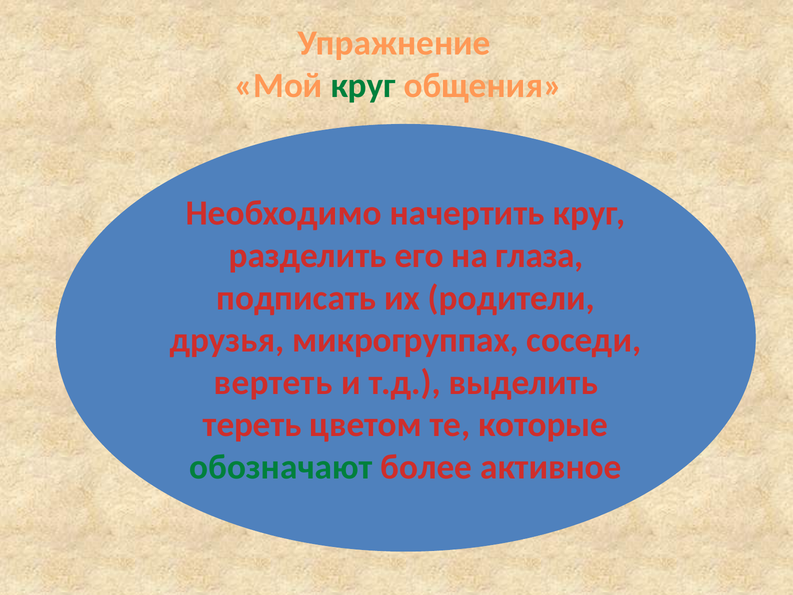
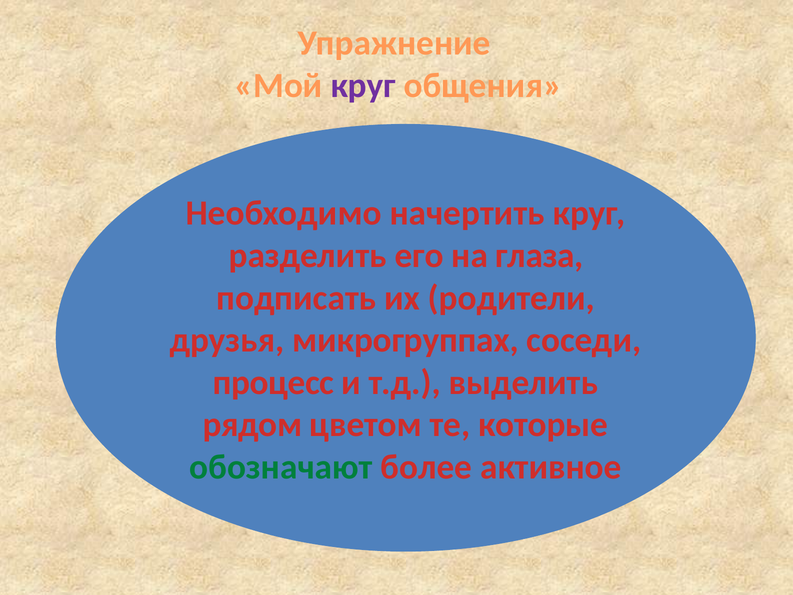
круг colour: green -> purple (363, 86)
вертеть: вертеть -> процесс (273, 382)
тереть: тереть -> рядом (252, 425)
